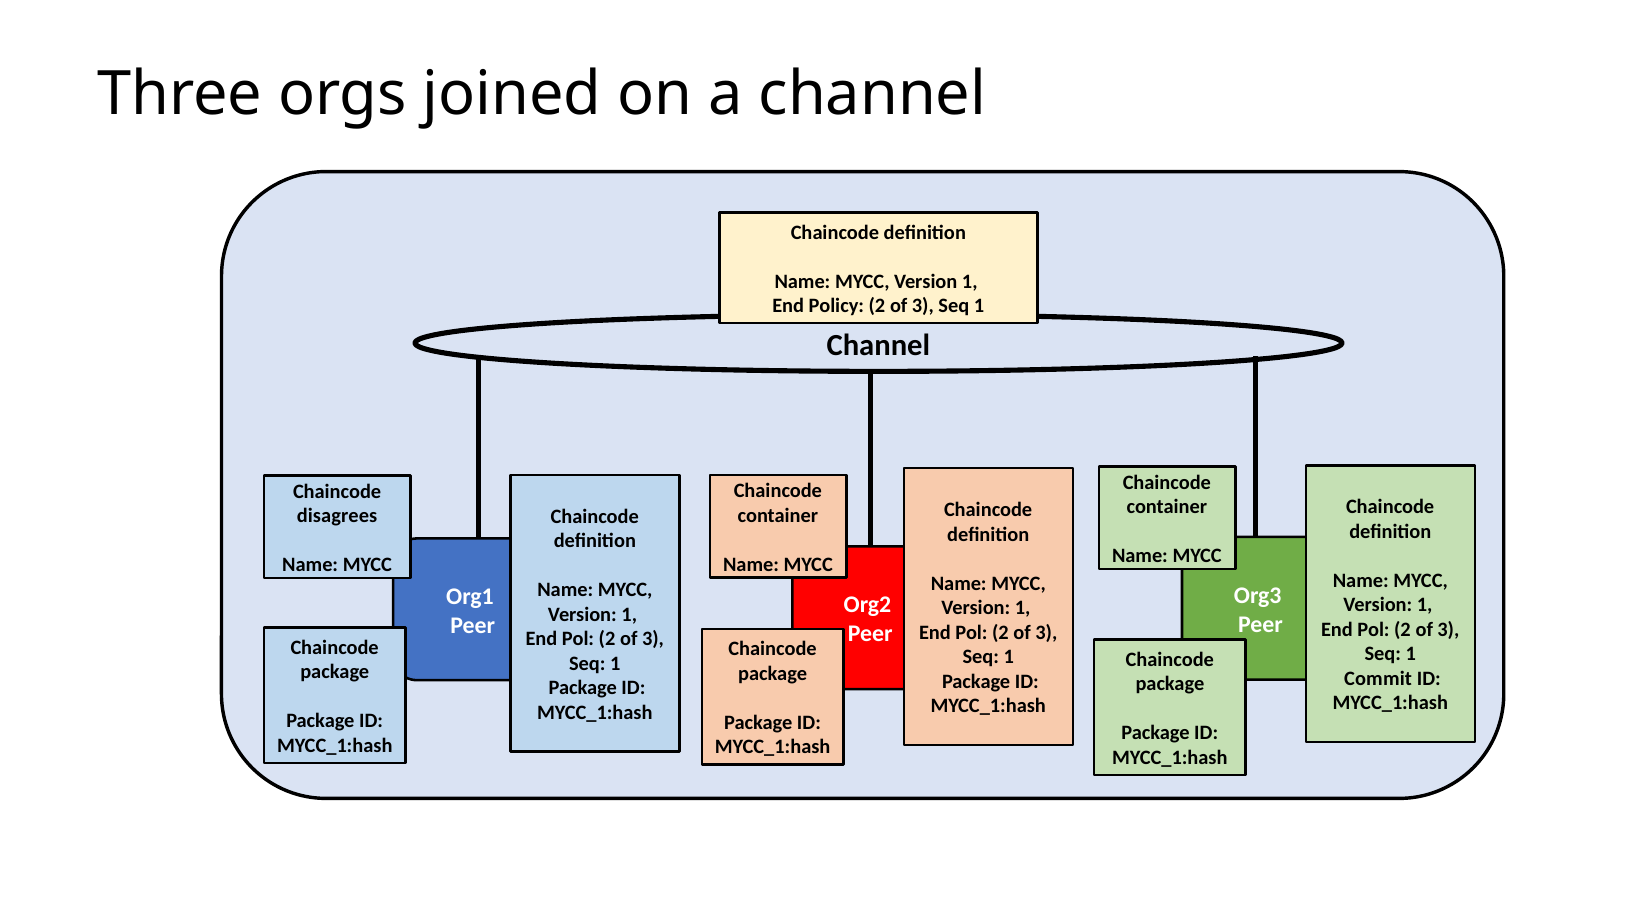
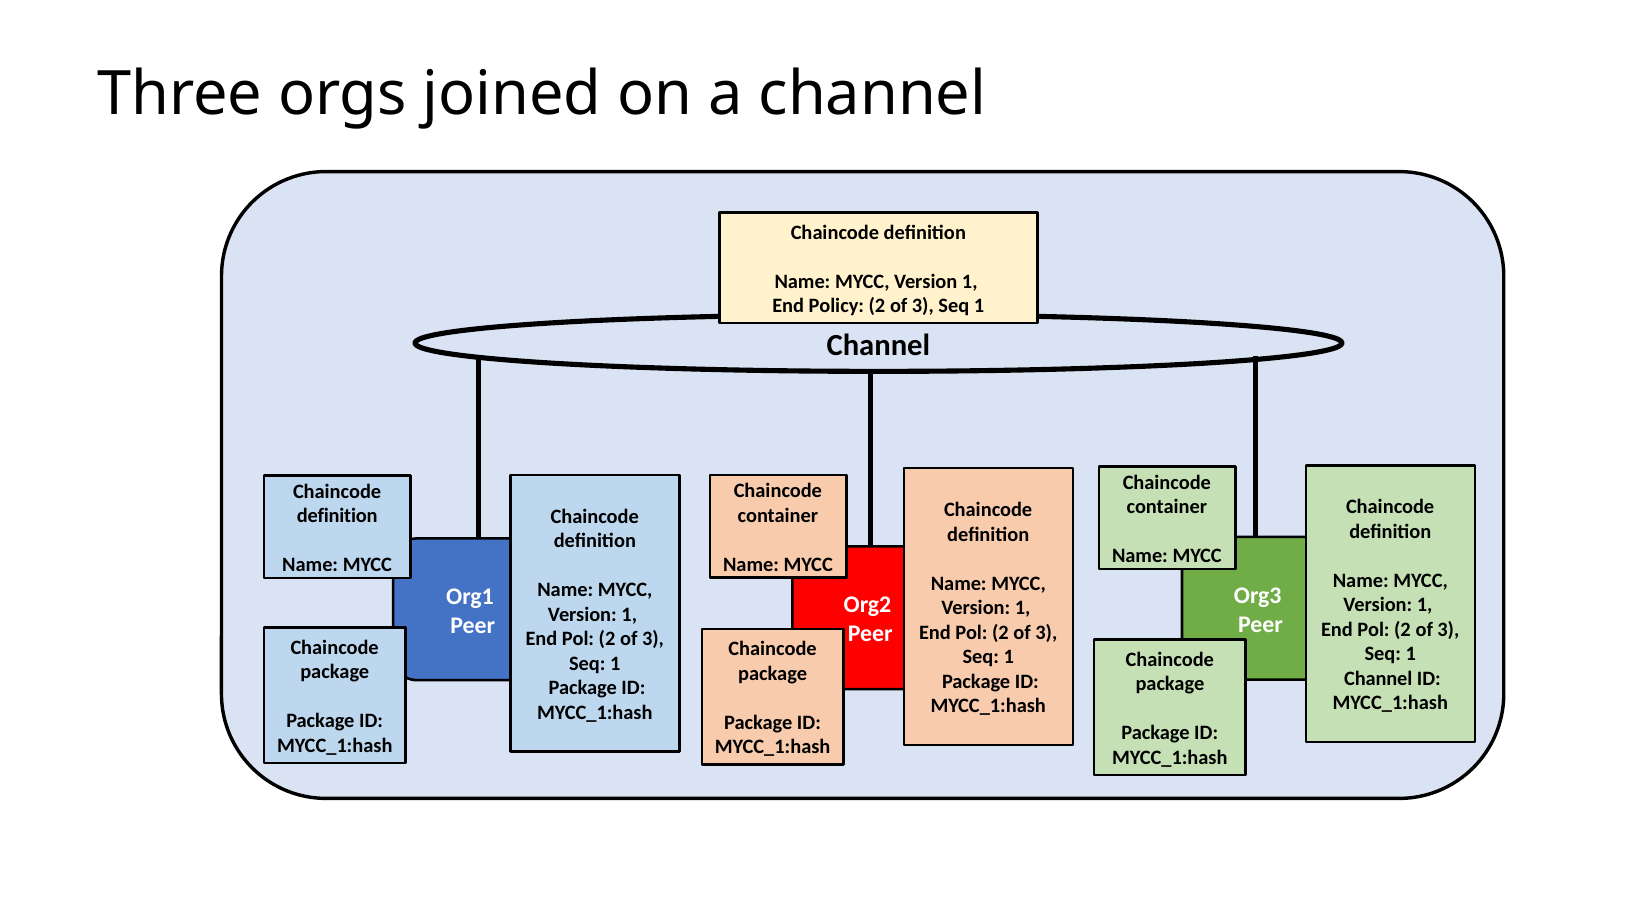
disagrees: disagrees -> definition (337, 516)
Commit: Commit -> Channel (1378, 679)
